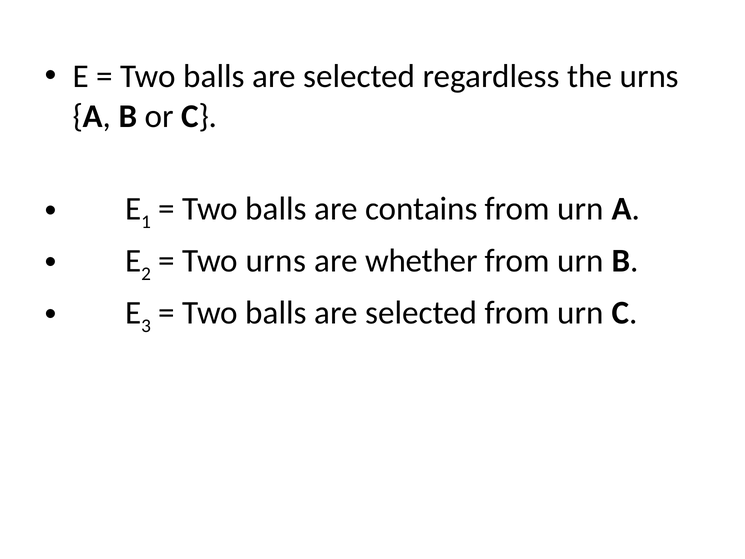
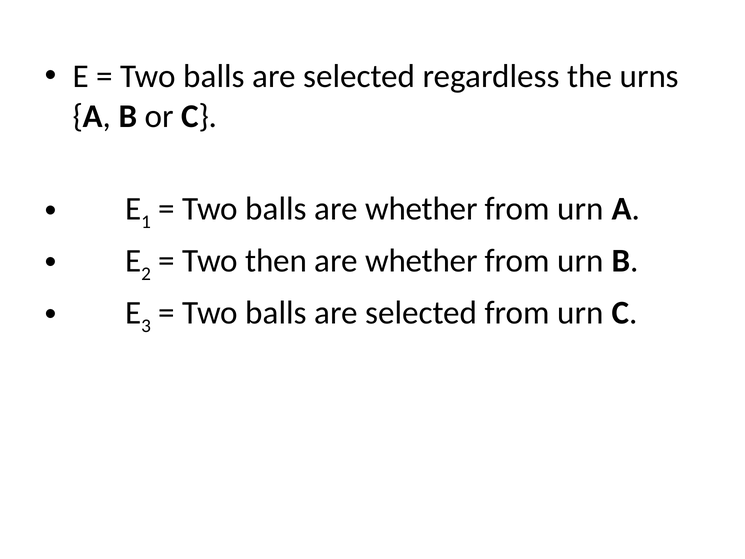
balls are contains: contains -> whether (421, 209)
Two urns: urns -> then (276, 261)
